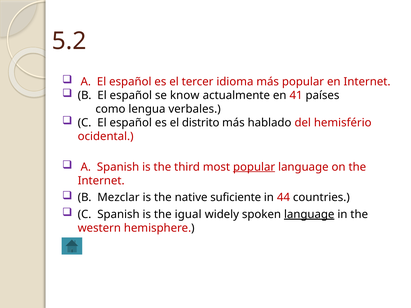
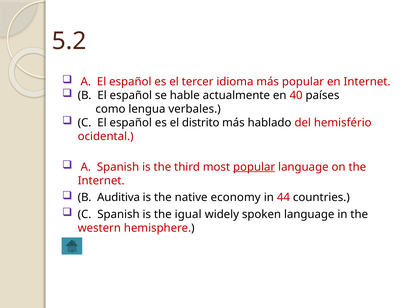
know: know -> hable (185, 95)
41: 41 -> 40 (296, 95)
Mezclar: Mezclar -> Auditiva (119, 198)
suficiente: suficiente -> economy (236, 198)
language underline: present -> none (309, 214)
